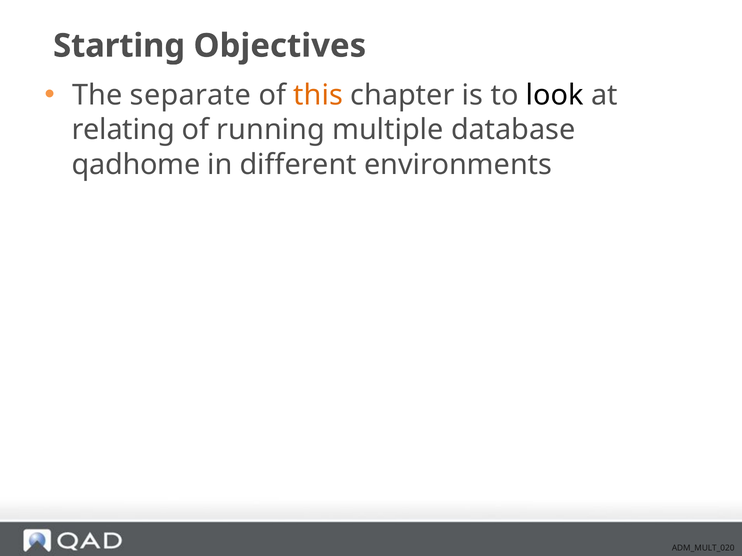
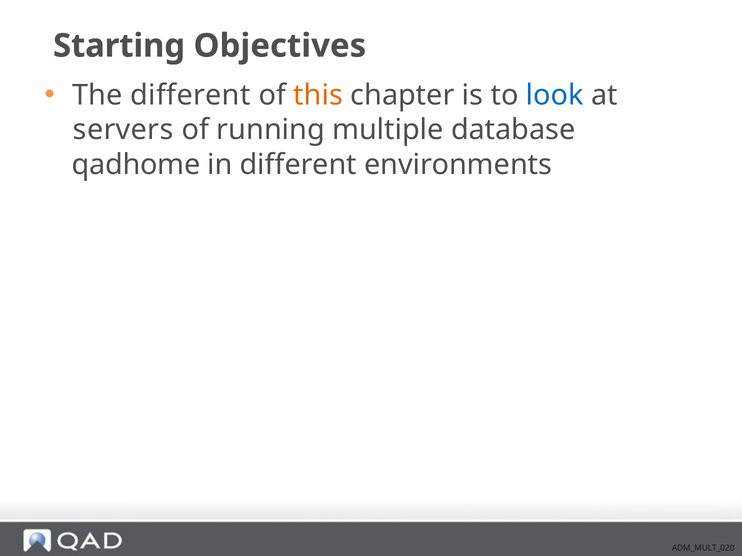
The separate: separate -> different (190, 95)
look colour: black -> blue (555, 95)
relating: relating -> servers (123, 130)
